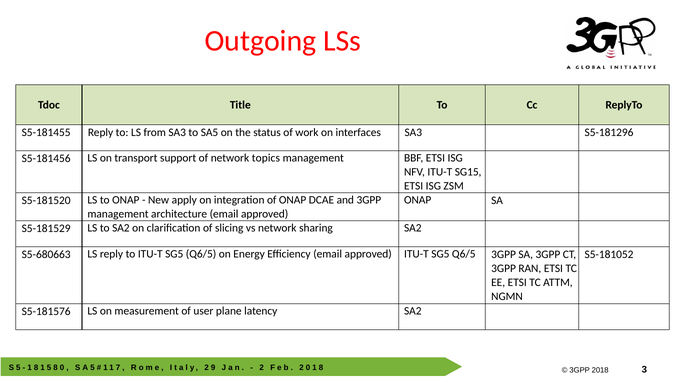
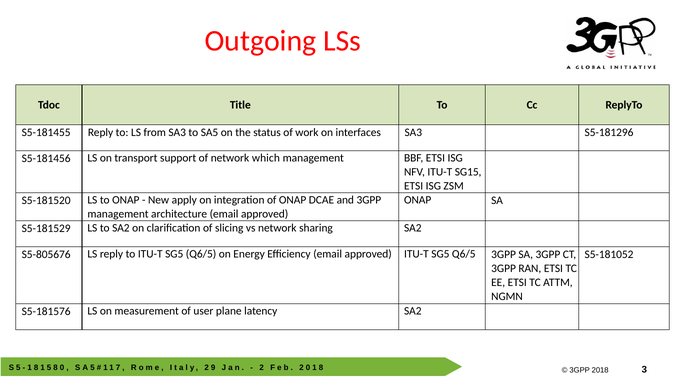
topics: topics -> which (266, 158)
S5-680663: S5-680663 -> S5-805676 (46, 254)
